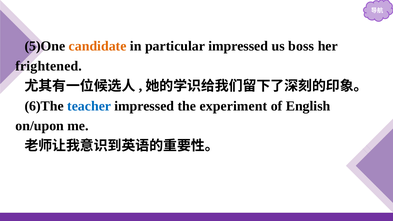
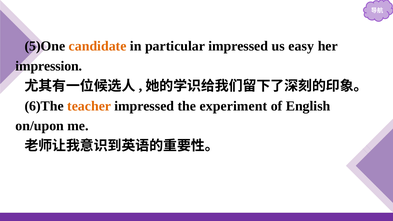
boss: boss -> easy (301, 46)
frightened: frightened -> impression (49, 66)
teacher colour: blue -> orange (89, 106)
